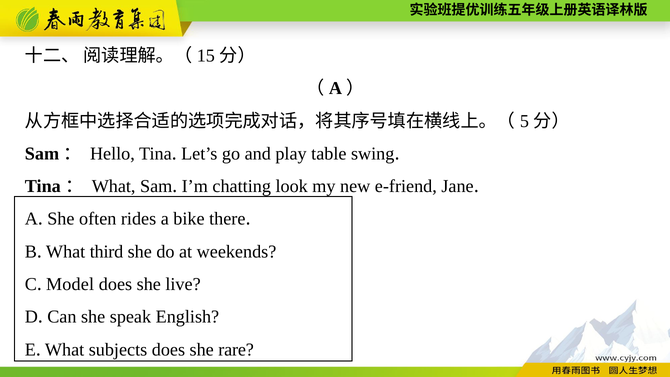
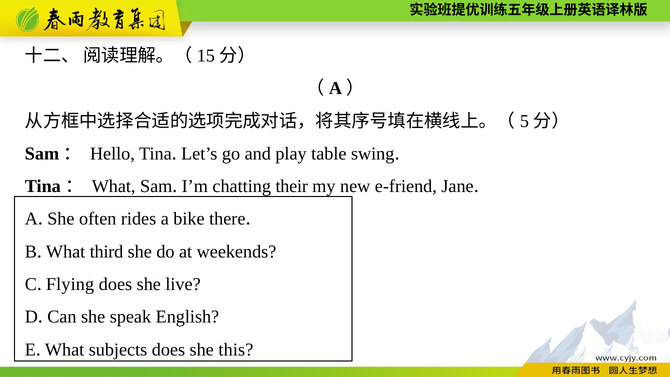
look: look -> their (292, 186)
Model: Model -> Flying (70, 284)
rare: rare -> this (236, 350)
